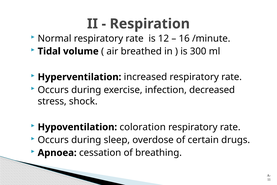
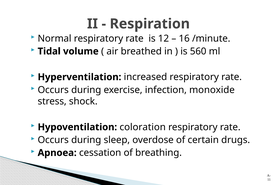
300: 300 -> 560 (198, 51)
decreased: decreased -> monoxide (212, 90)
